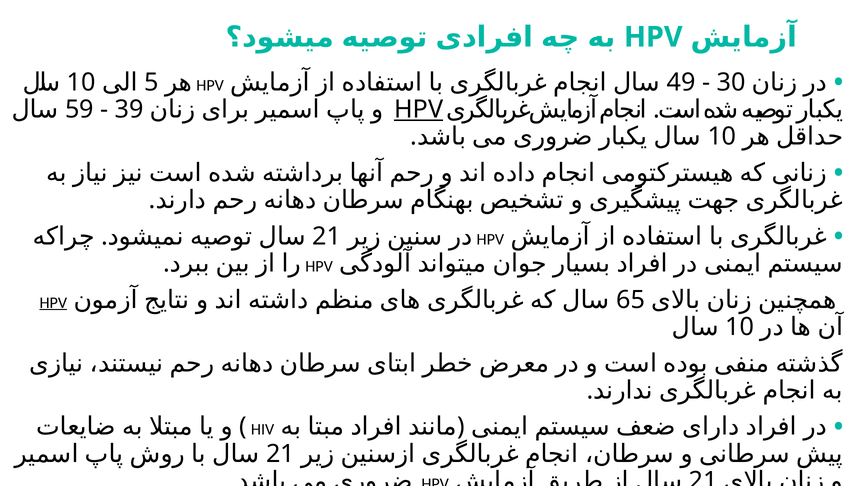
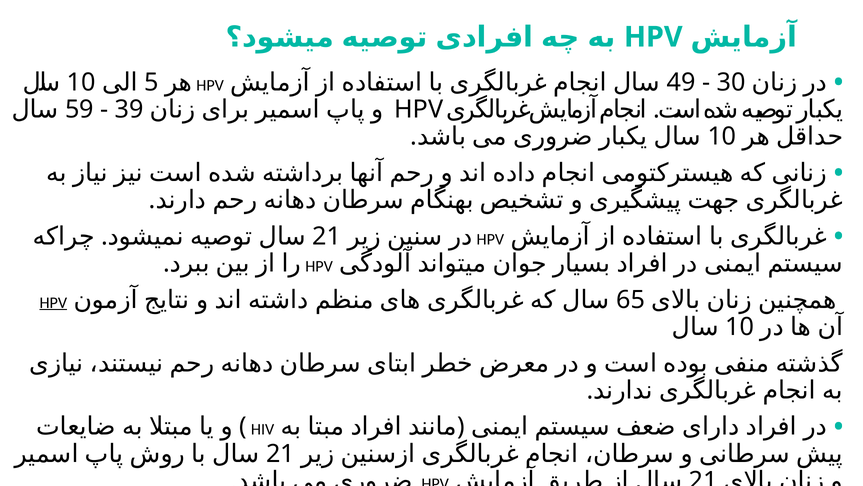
HPV underline: present -> none (419, 109)
